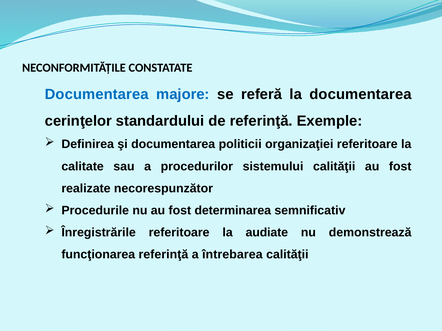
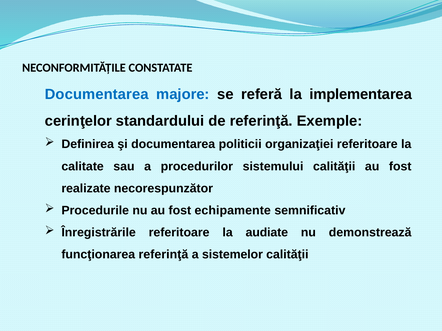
la documentarea: documentarea -> implementarea (361, 95)
determinarea: determinarea -> echipamente (233, 211)
întrebarea: întrebarea -> sistemelor (232, 255)
